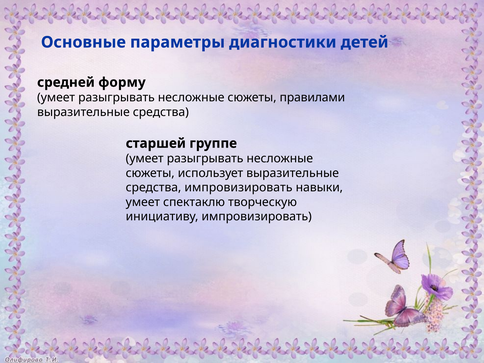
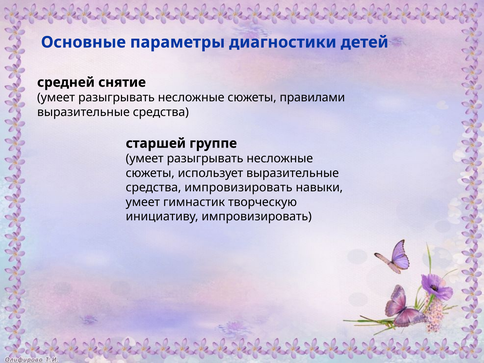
форму: форму -> снятие (122, 82)
спектаклю: спектаклю -> гимнастик (194, 202)
